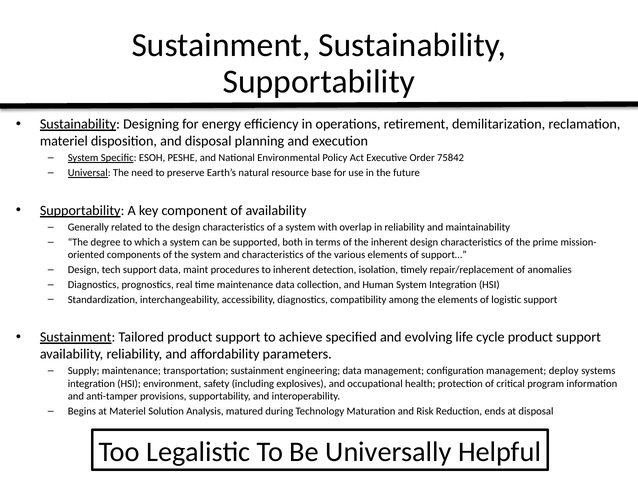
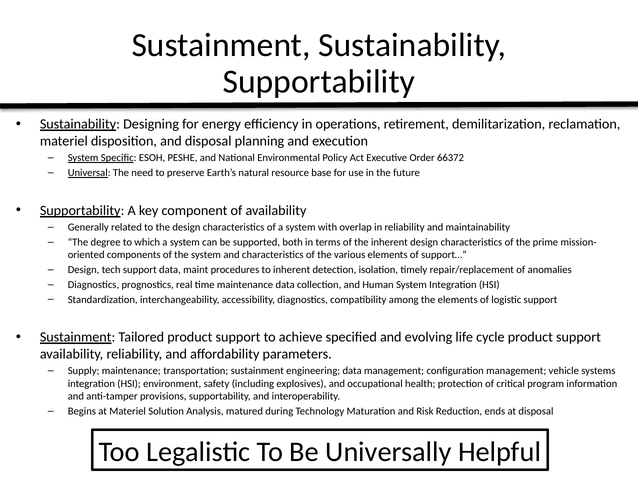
75842: 75842 -> 66372 (451, 158)
deploy: deploy -> vehicle (564, 371)
